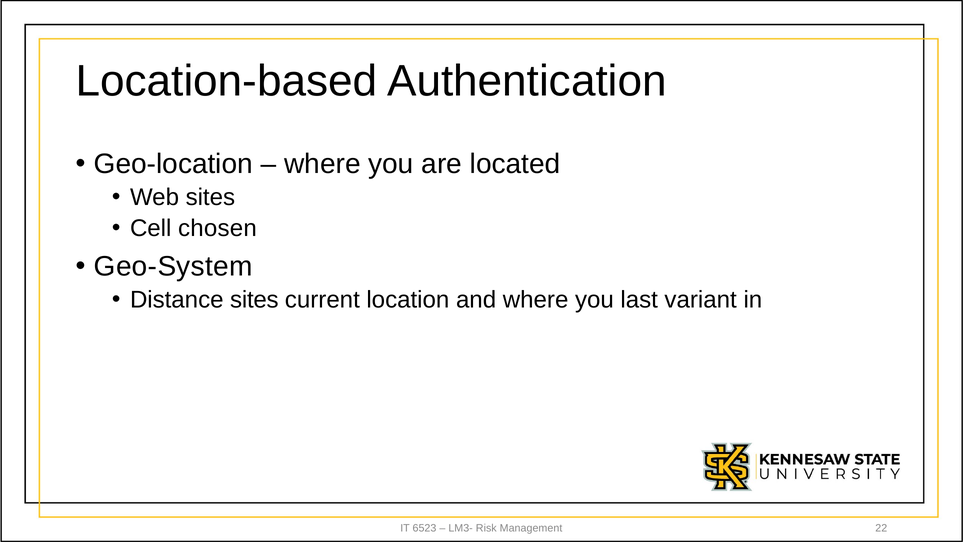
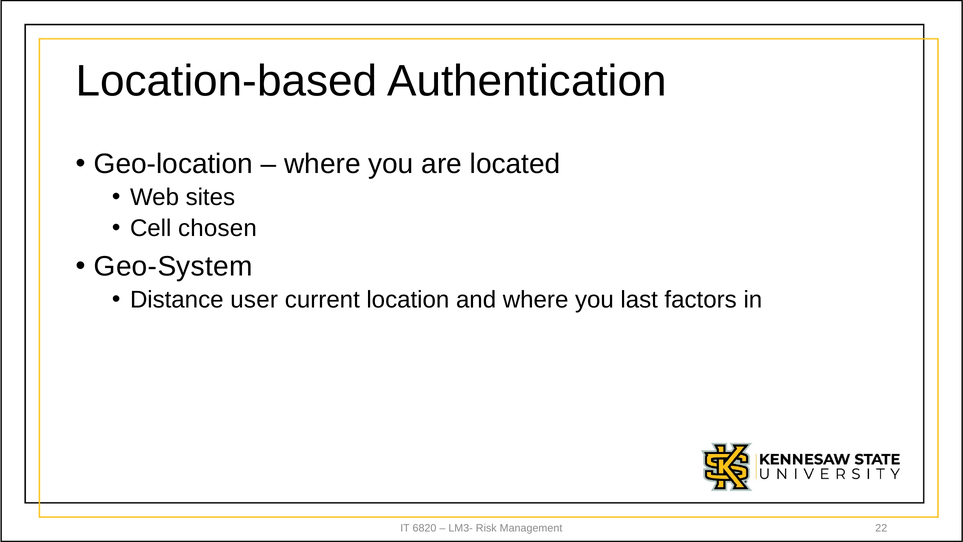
Distance sites: sites -> user (254, 300)
variant: variant -> factors (701, 300)
6523: 6523 -> 6820 (424, 528)
